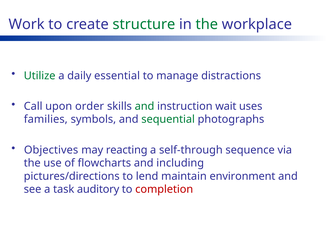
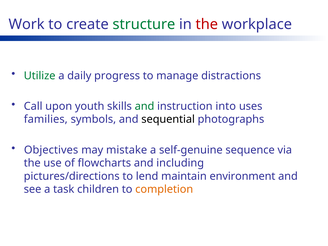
the colour: green -> red (207, 24)
essential: essential -> progress (117, 76)
order: order -> youth (90, 106)
wait: wait -> into (226, 106)
sequential colour: green -> black (168, 119)
reacting: reacting -> mistake (127, 150)
self-through: self-through -> self-genuine (191, 150)
auditory: auditory -> children (98, 189)
completion colour: red -> orange (164, 189)
